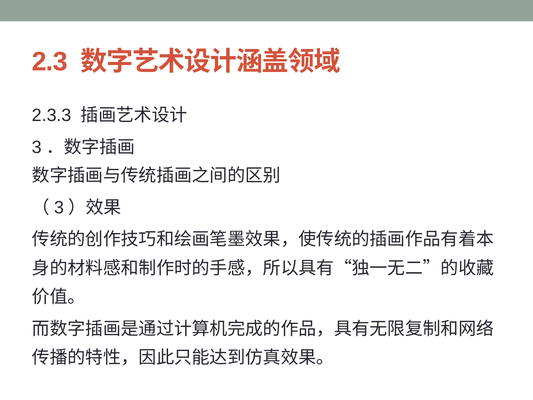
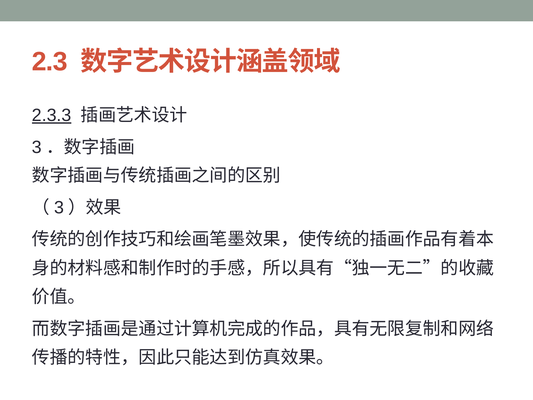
2.3.3 underline: none -> present (52, 115)
